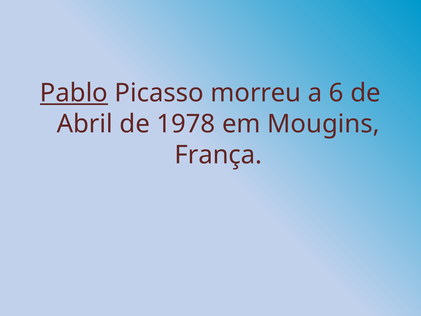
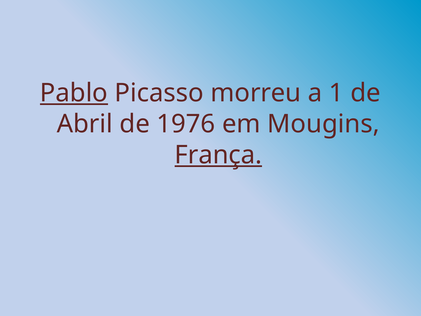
6: 6 -> 1 (336, 93)
1978: 1978 -> 1976 (186, 124)
França underline: none -> present (218, 155)
